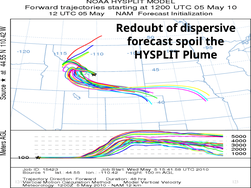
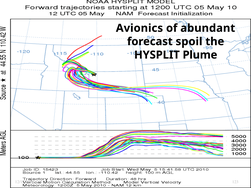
Redoubt: Redoubt -> Avionics (139, 28)
dispersive: dispersive -> abundant (208, 28)
